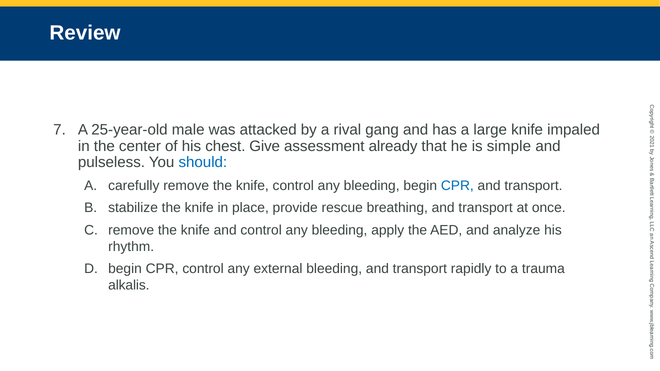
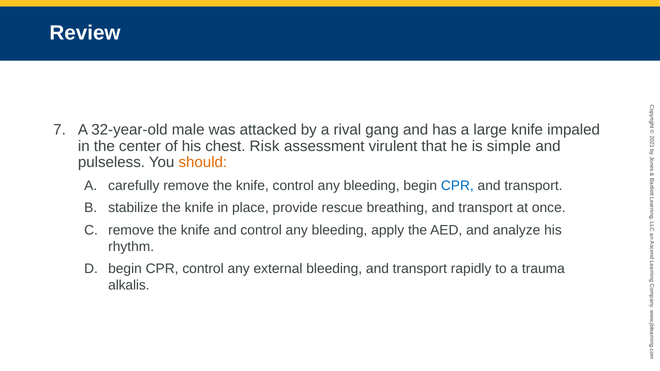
25-year-old: 25-year-old -> 32-year-old (129, 130)
Give: Give -> Risk (265, 146)
already: already -> virulent (393, 146)
should colour: blue -> orange (203, 162)
